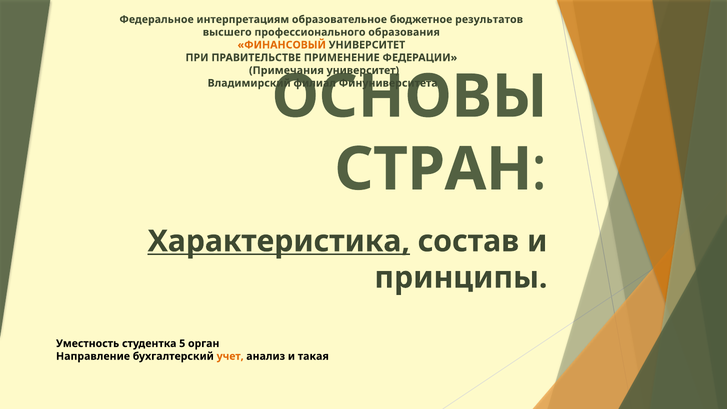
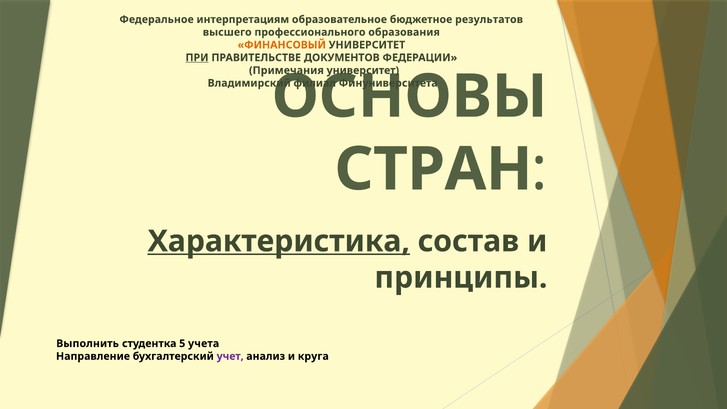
ПРИ underline: none -> present (197, 58)
ПРИМЕНЕНИЕ: ПРИМЕНЕНИЕ -> ДОКУМЕНТОВ (342, 58)
Уместность: Уместность -> Выполнить (88, 343)
орган: орган -> учета (204, 343)
учет colour: orange -> purple (230, 356)
такая: такая -> круга (313, 356)
